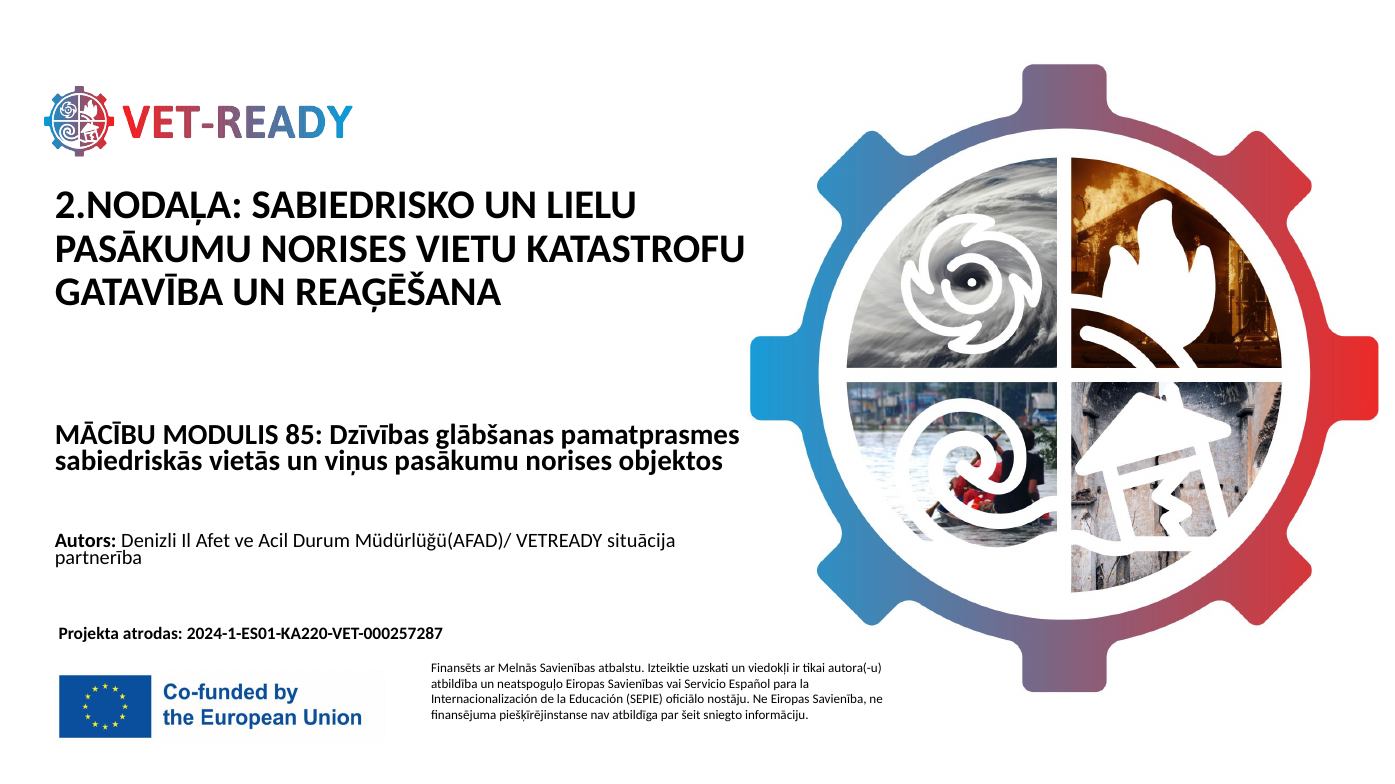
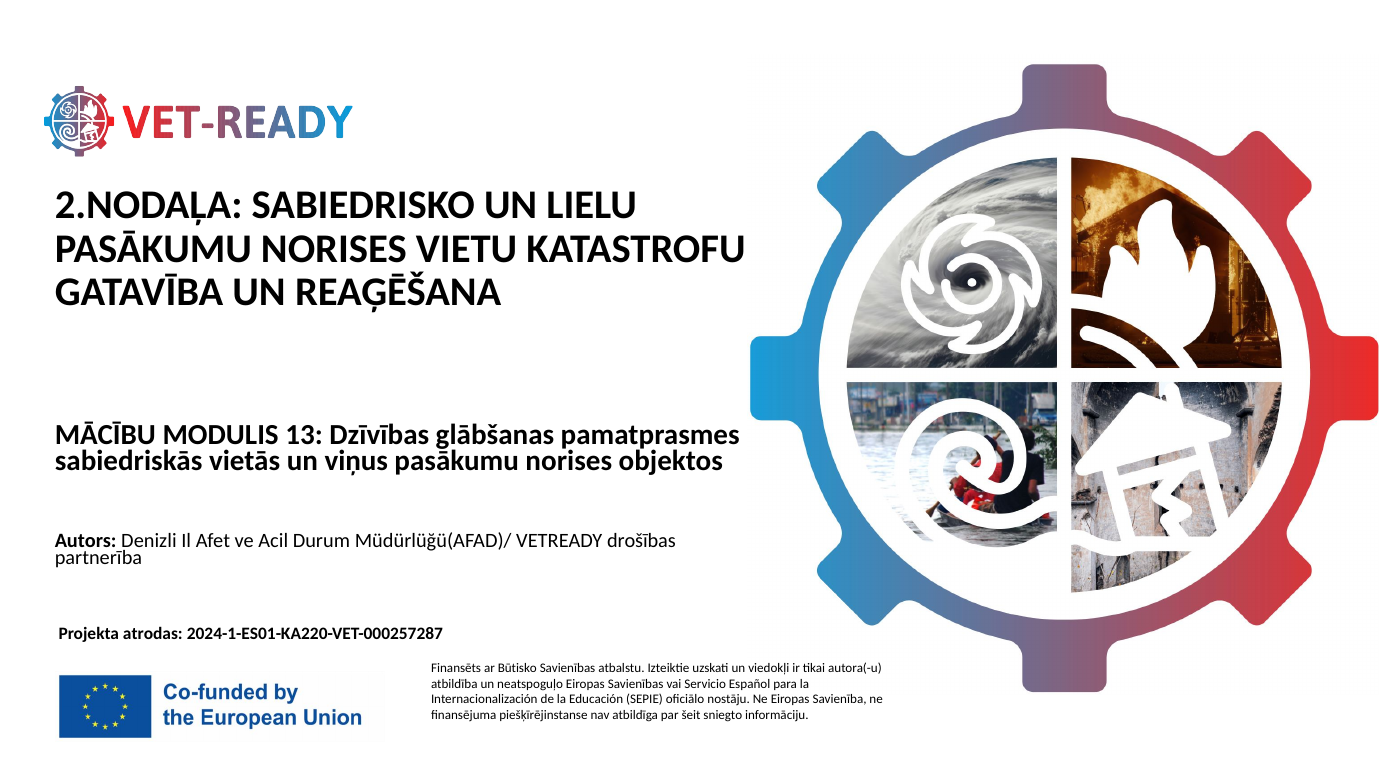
85: 85 -> 13 (304, 436)
situācija: situācija -> drošības (641, 541)
Melnās: Melnās -> Būtisko (517, 669)
